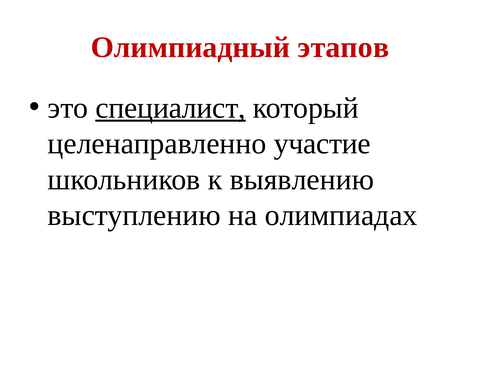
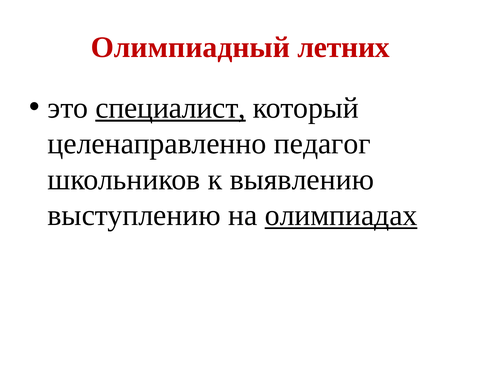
этапов: этапов -> летних (344, 47)
участие: участие -> педагог (322, 144)
олимпиадах underline: none -> present (341, 215)
